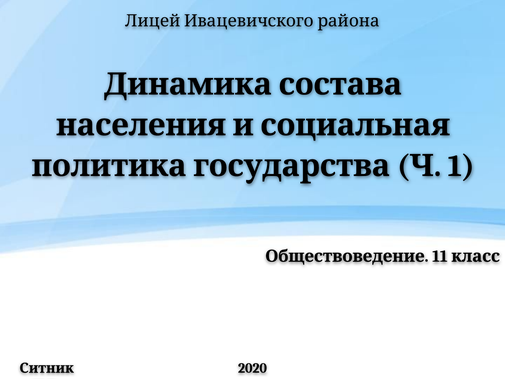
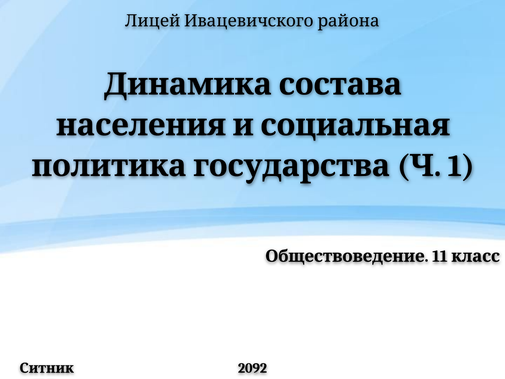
2020: 2020 -> 2092 (253, 368)
